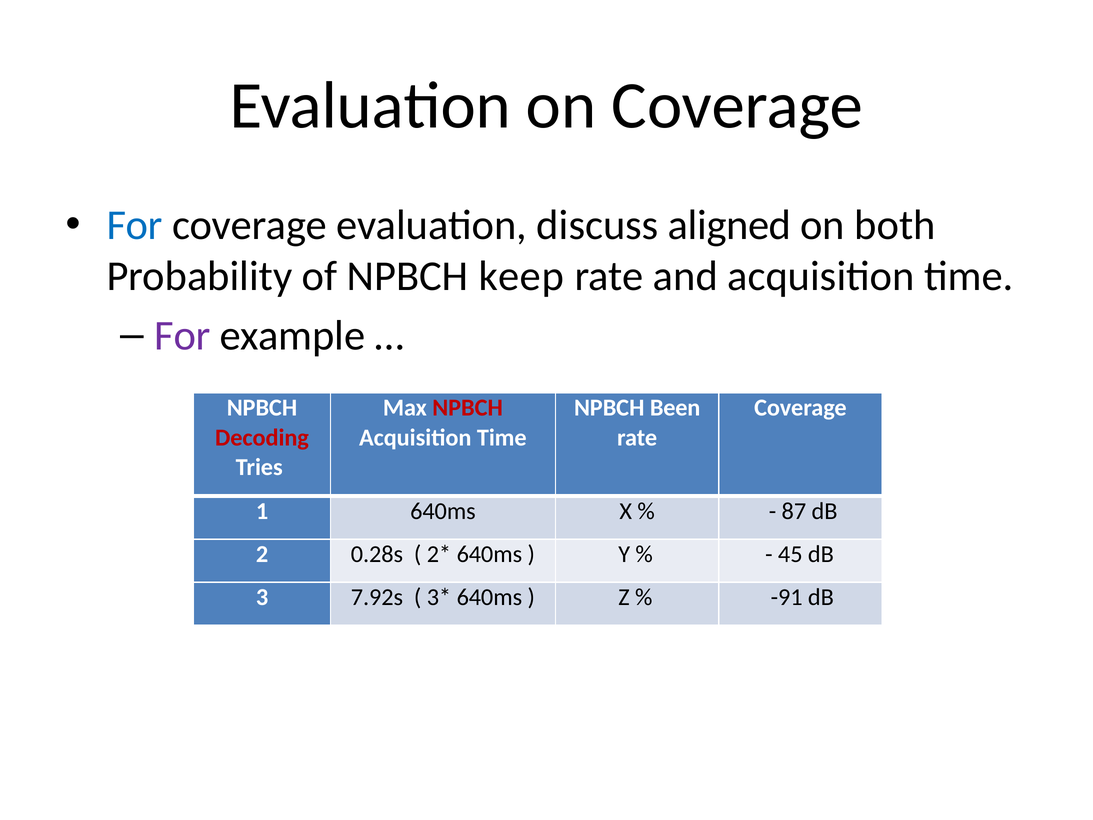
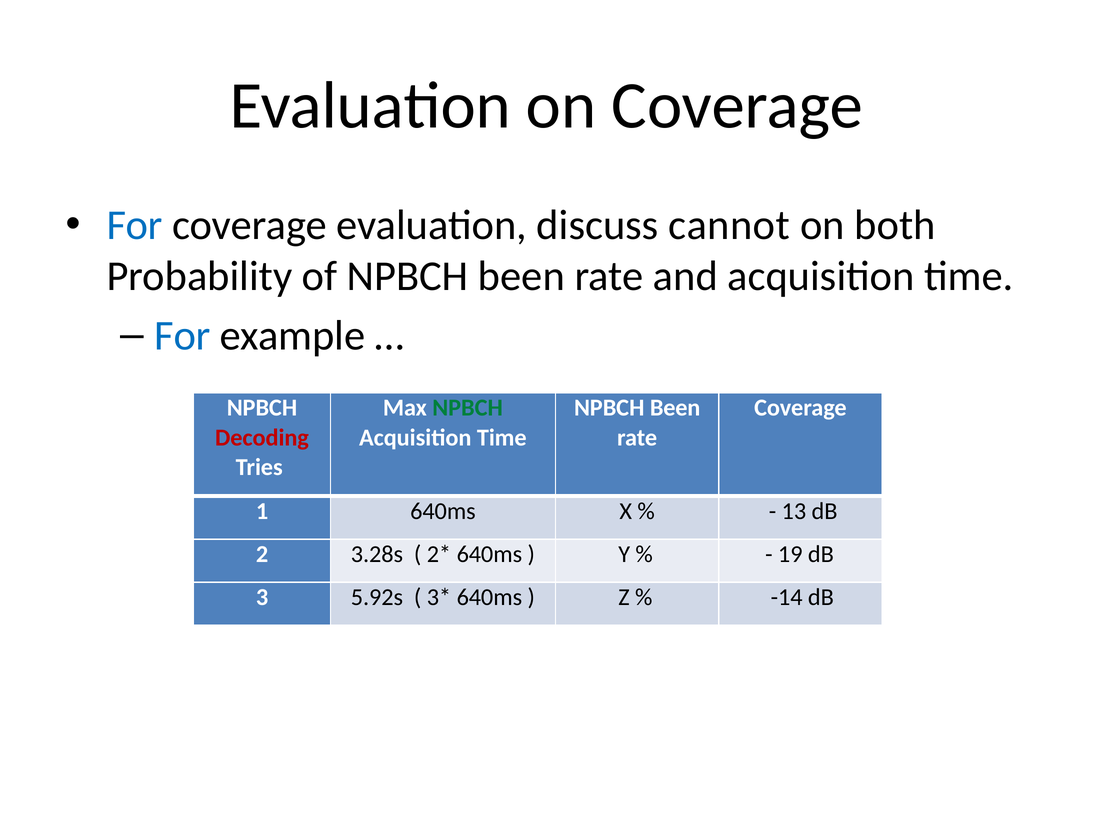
aligned: aligned -> cannot (729, 225)
of NPBCH keep: keep -> been (521, 276)
For colour: purple -> blue (182, 336)
NPBCH colour: red -> green (468, 408)
87: 87 -> 13 (794, 511)
0.28s: 0.28s -> 3.28s (377, 554)
45: 45 -> 19 (790, 554)
7.92s: 7.92s -> 5.92s (377, 597)
-91: -91 -> -14 (787, 597)
